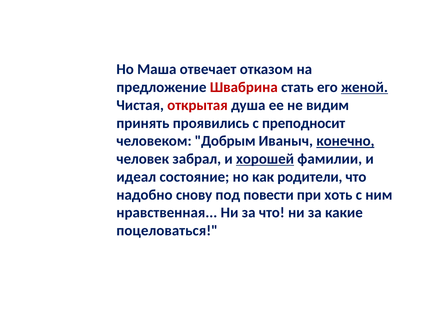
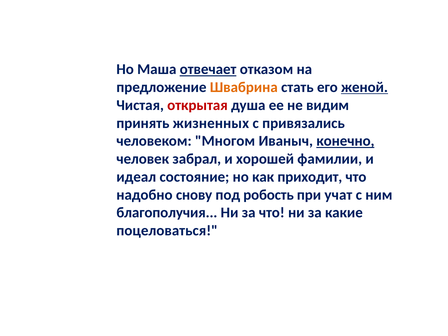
отвечает underline: none -> present (208, 69)
Швабрина colour: red -> orange (244, 87)
проявились: проявились -> жизненных (211, 123)
преподносит: преподносит -> привязались (304, 123)
Добрым: Добрым -> Многом (225, 141)
хорошей underline: present -> none (265, 159)
родители: родители -> приходит (310, 177)
повести: повести -> робость (269, 195)
хоть: хоть -> учат (338, 195)
нравственная: нравственная -> благополучия (167, 213)
